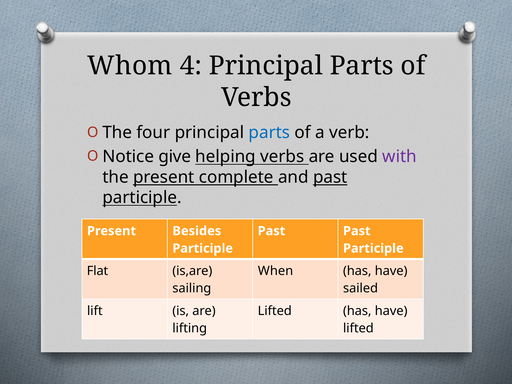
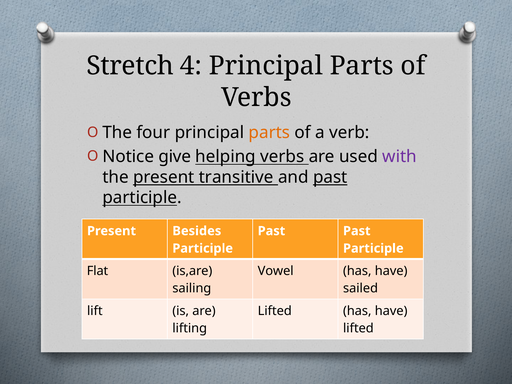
Whom: Whom -> Stretch (130, 66)
parts colour: blue -> orange (269, 133)
complete: complete -> transitive (236, 177)
When: When -> Vowel (276, 271)
